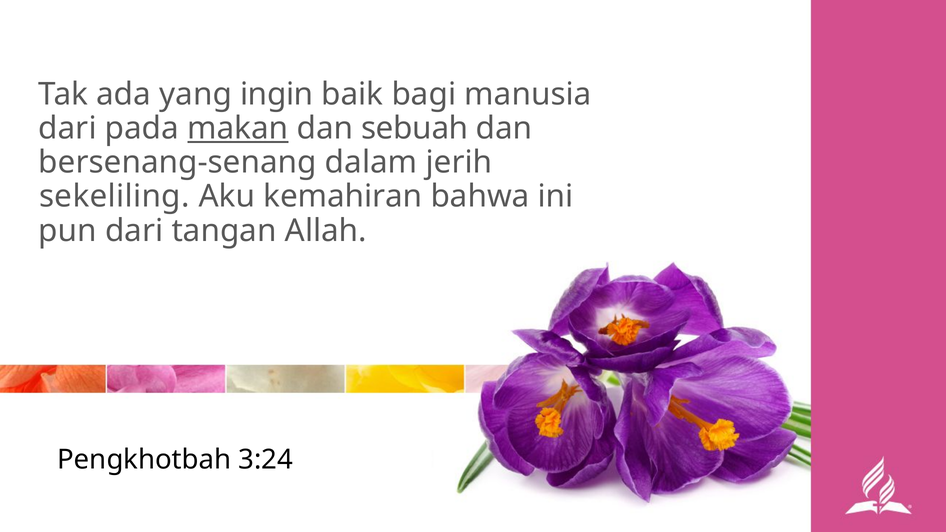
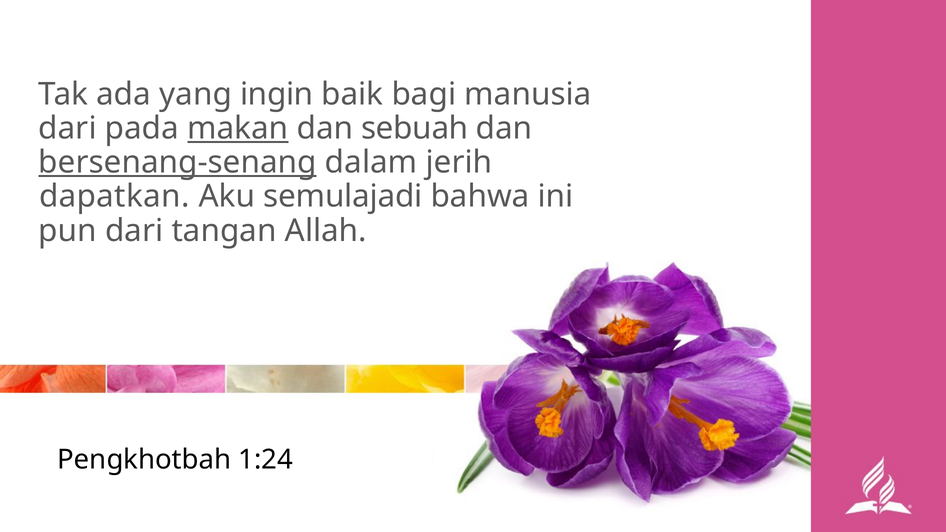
bersenang-senang underline: none -> present (178, 163)
sekeliling: sekeliling -> dapatkan (114, 197)
kemahiran: kemahiran -> semulajadi (343, 197)
3:24: 3:24 -> 1:24 (266, 460)
